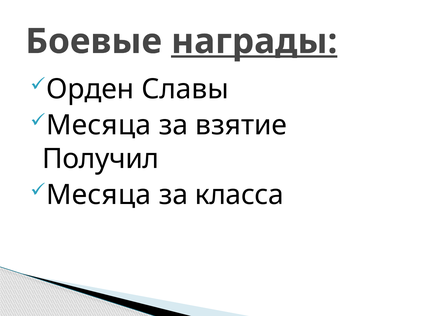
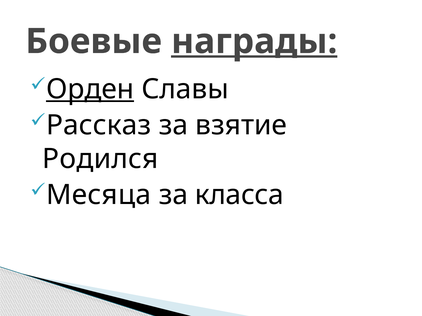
Орден underline: none -> present (90, 89)
Месяца: Месяца -> Рассказ (99, 125)
Получил: Получил -> Родился (100, 159)
